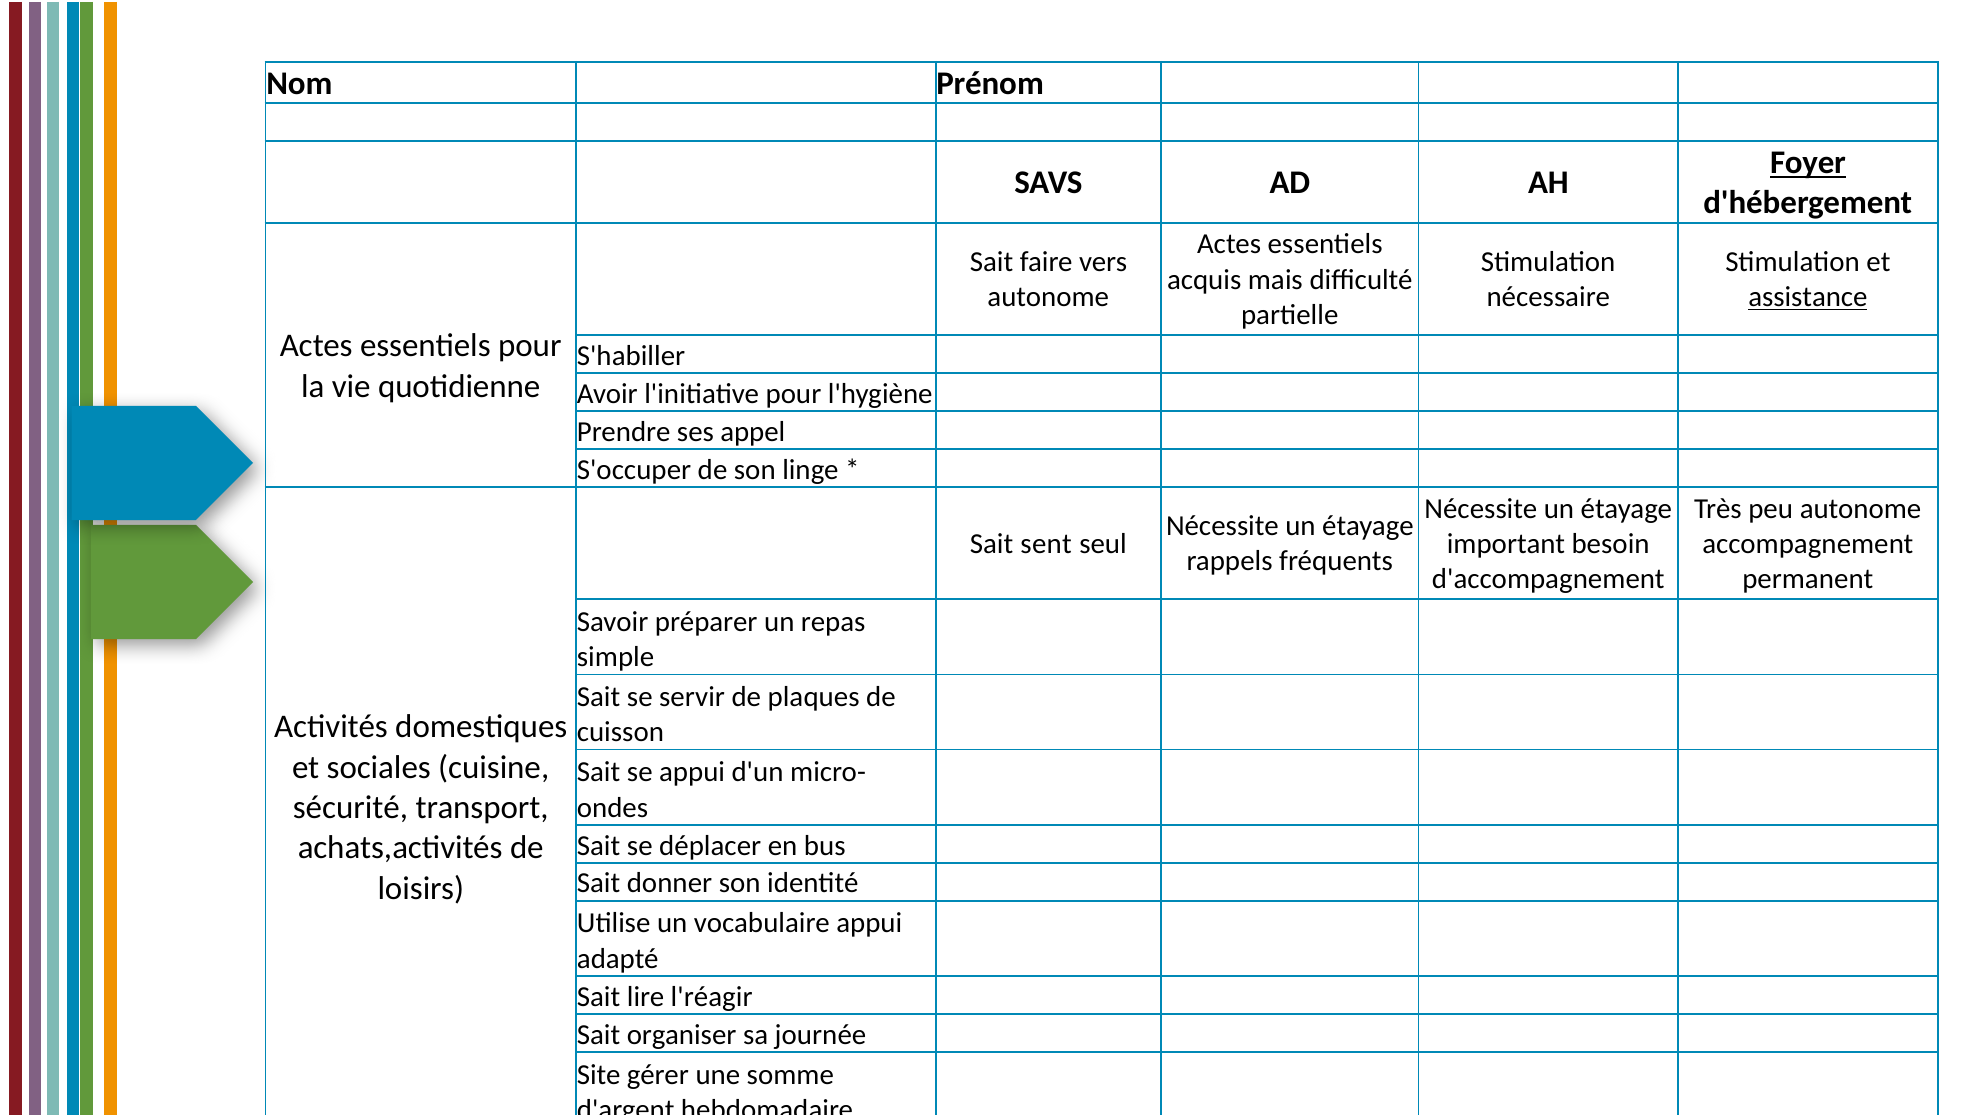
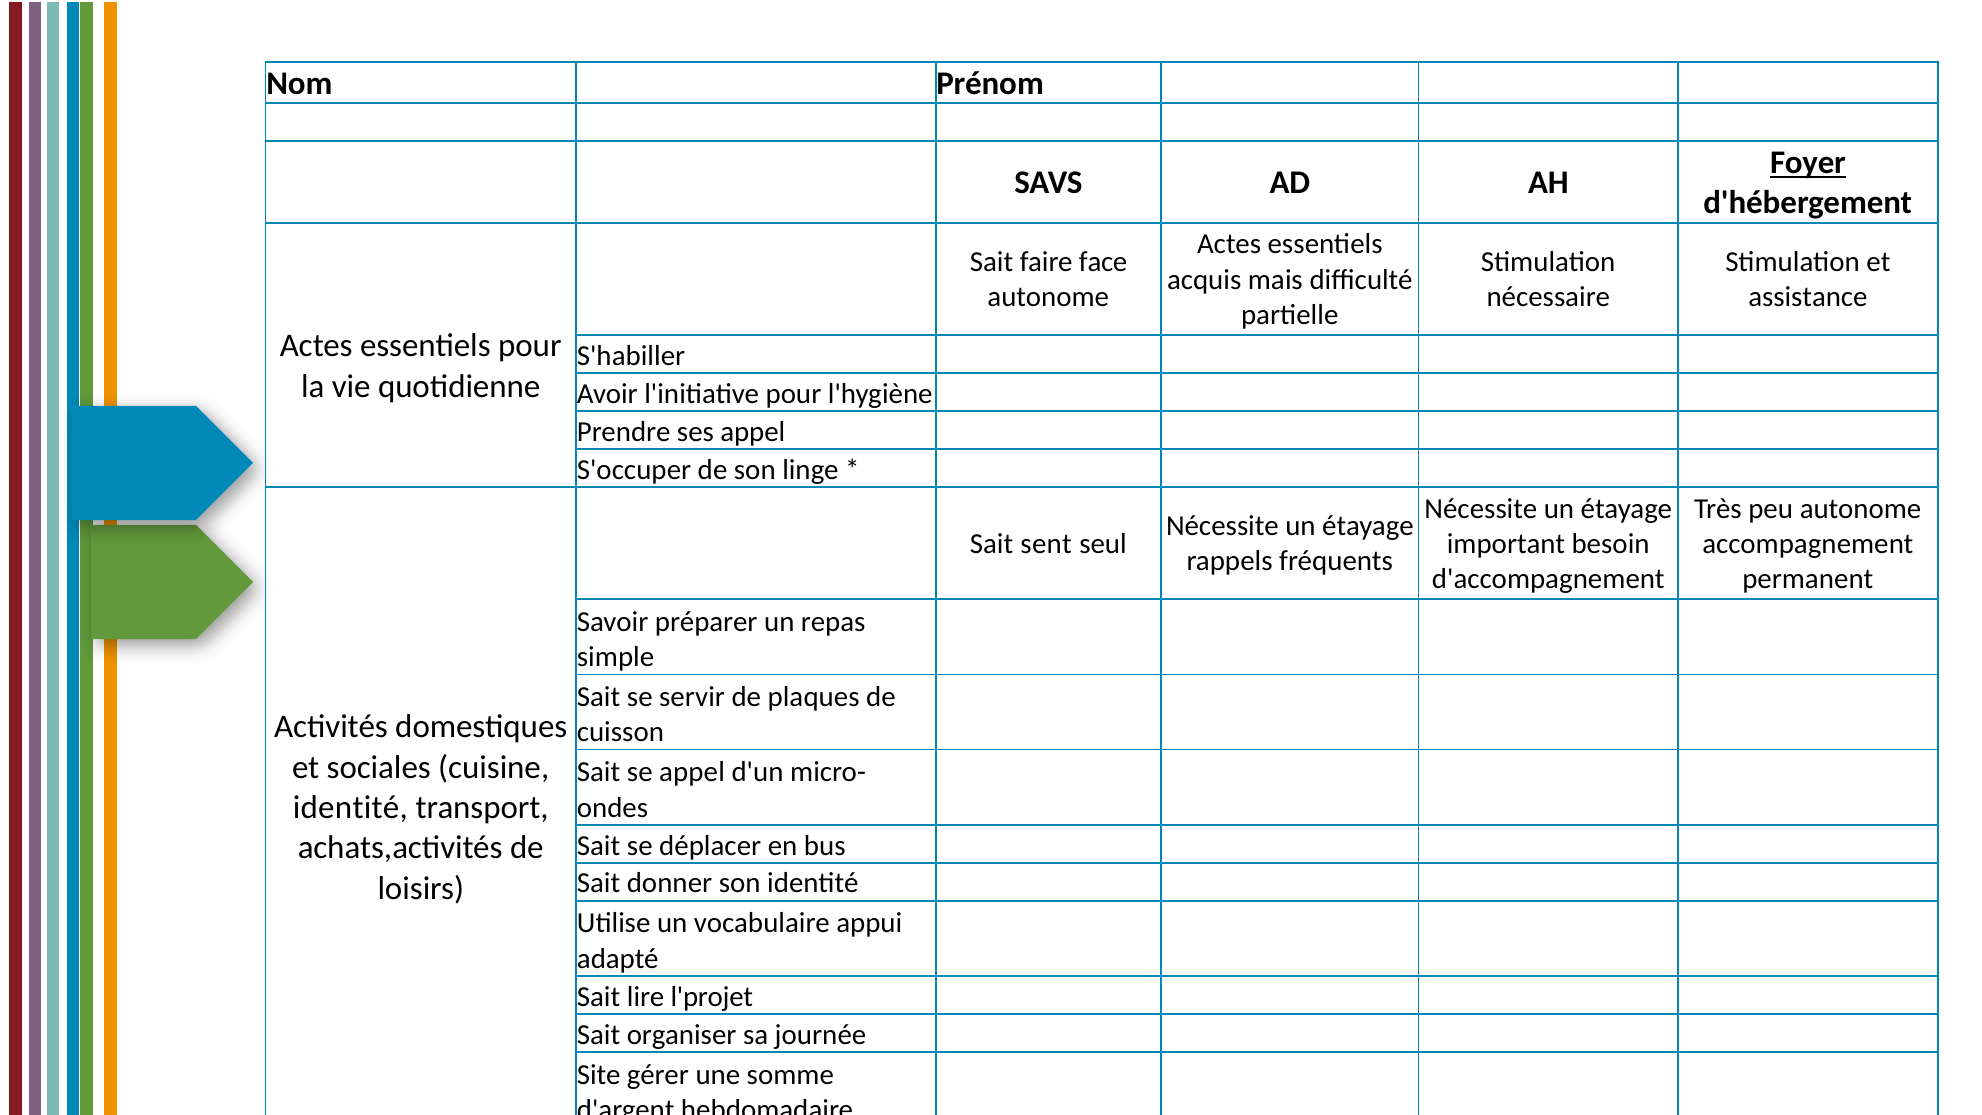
vers: vers -> face (1103, 262)
assistance underline: present -> none (1808, 297)
se appui: appui -> appel (692, 772)
sécurité: sécurité -> identité (350, 808)
l'réagir: l'réagir -> l'projet (712, 996)
